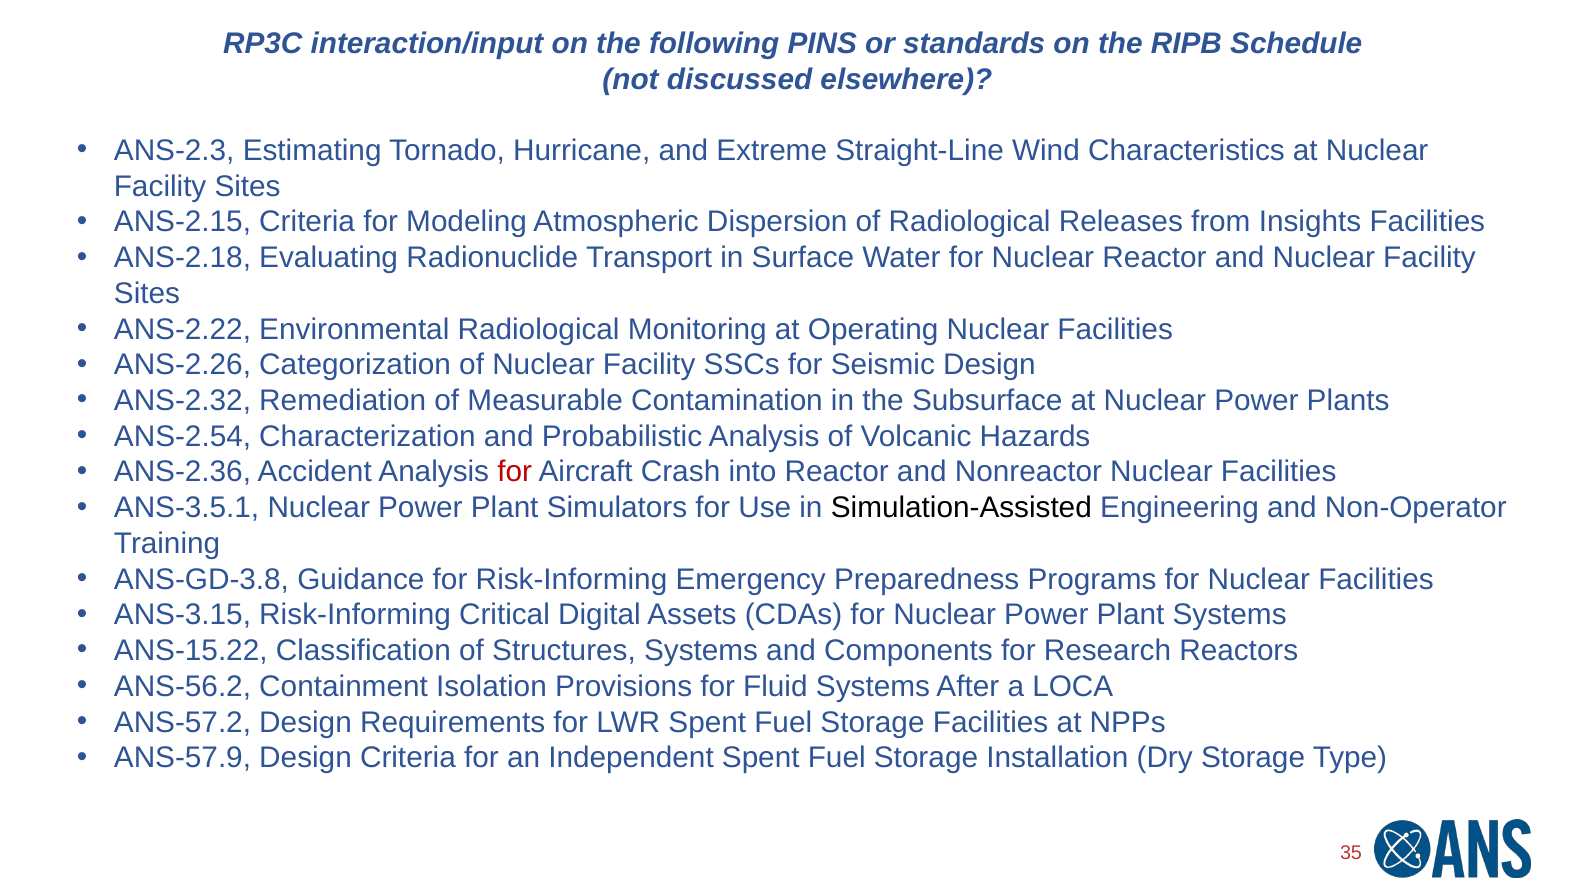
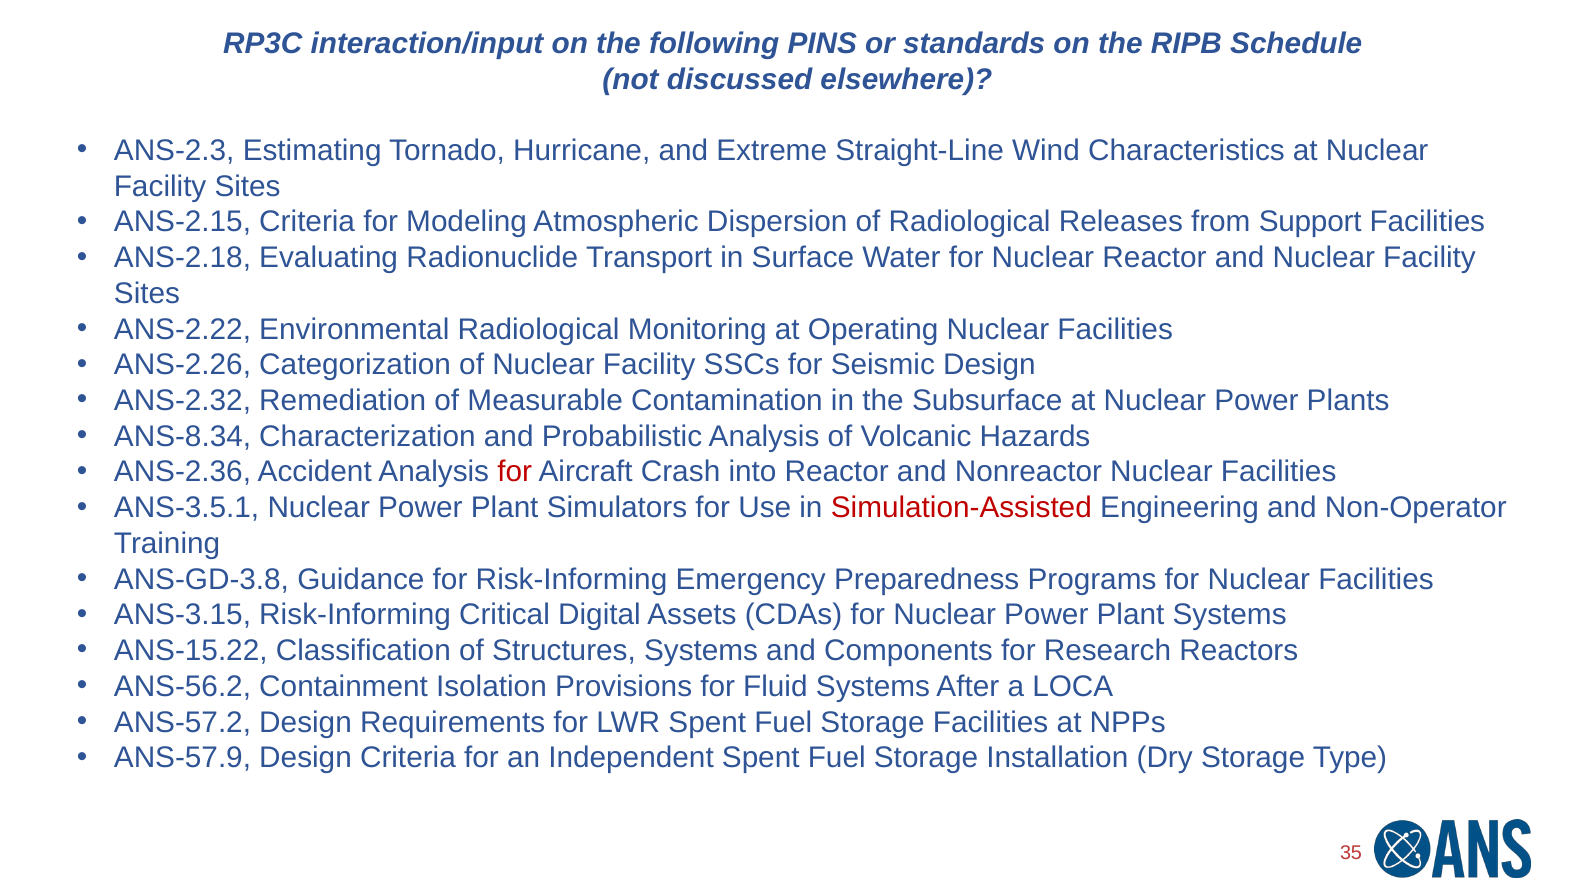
Insights: Insights -> Support (1310, 222)
ANS-2.54: ANS-2.54 -> ANS-8.34 (183, 436)
Simulation-Assisted colour: black -> red (961, 508)
